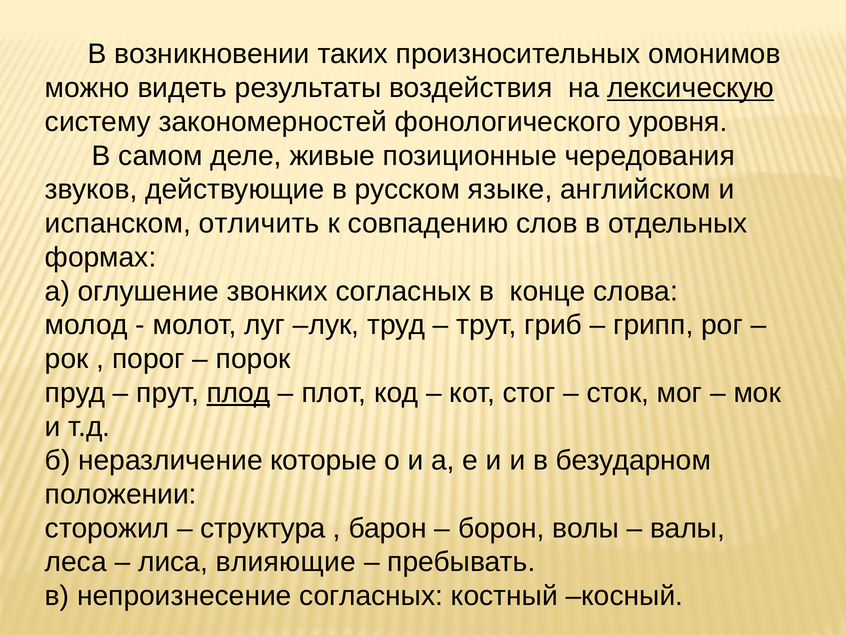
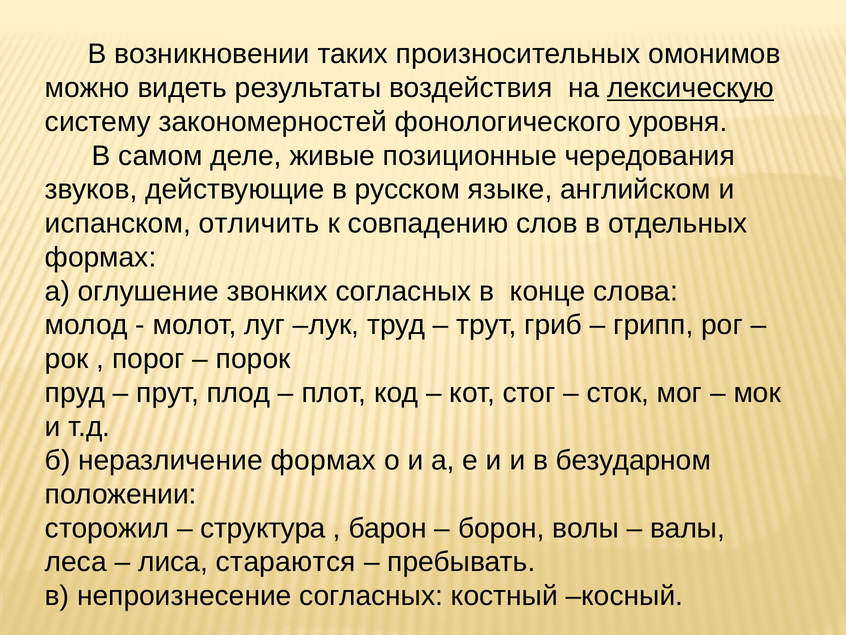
плод underline: present -> none (238, 393)
неразличение которые: которые -> формах (323, 460)
влияющие: влияющие -> стараются (286, 562)
